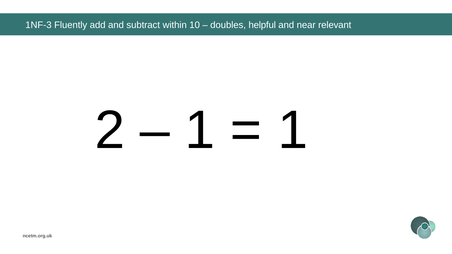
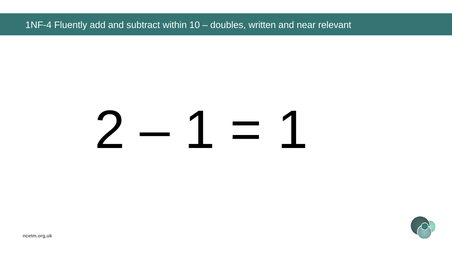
1NF-3: 1NF-3 -> 1NF-4 (39, 25)
helpful: helpful -> written (262, 25)
